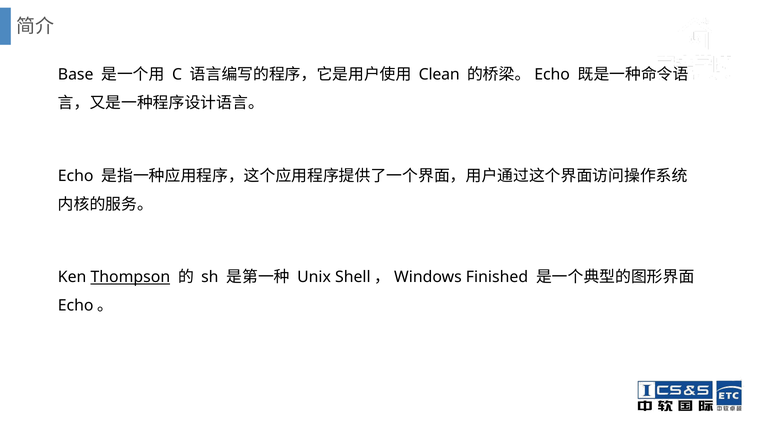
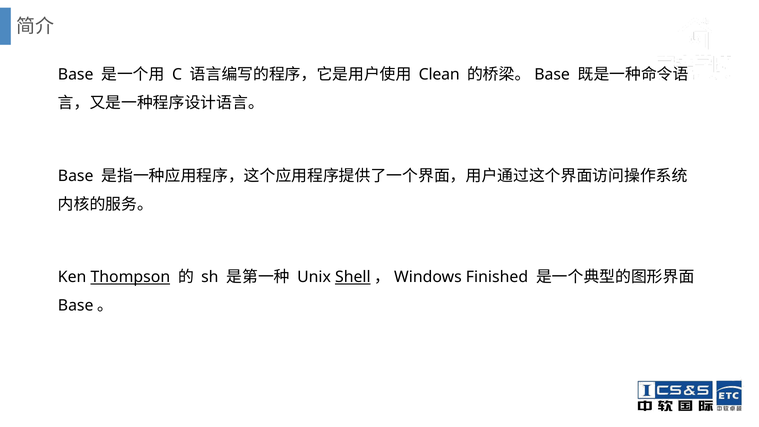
Echo: Echo -> Base (552, 75)
Echo: Echo -> Base (76, 176)
Shell underline: none -> present (353, 277)
Echo: Echo -> Base (76, 306)
